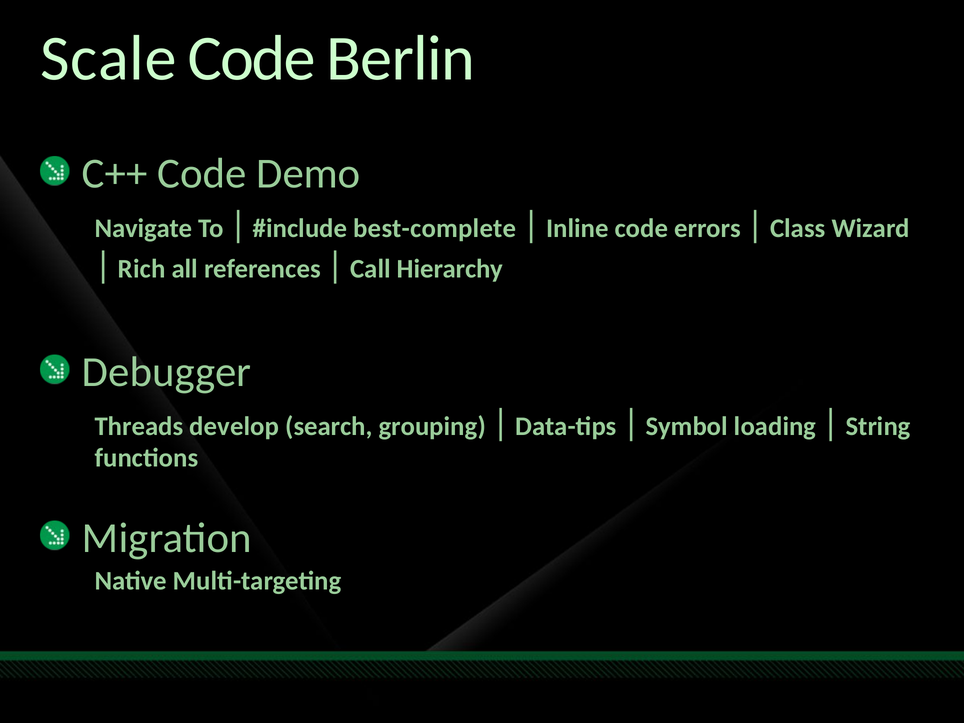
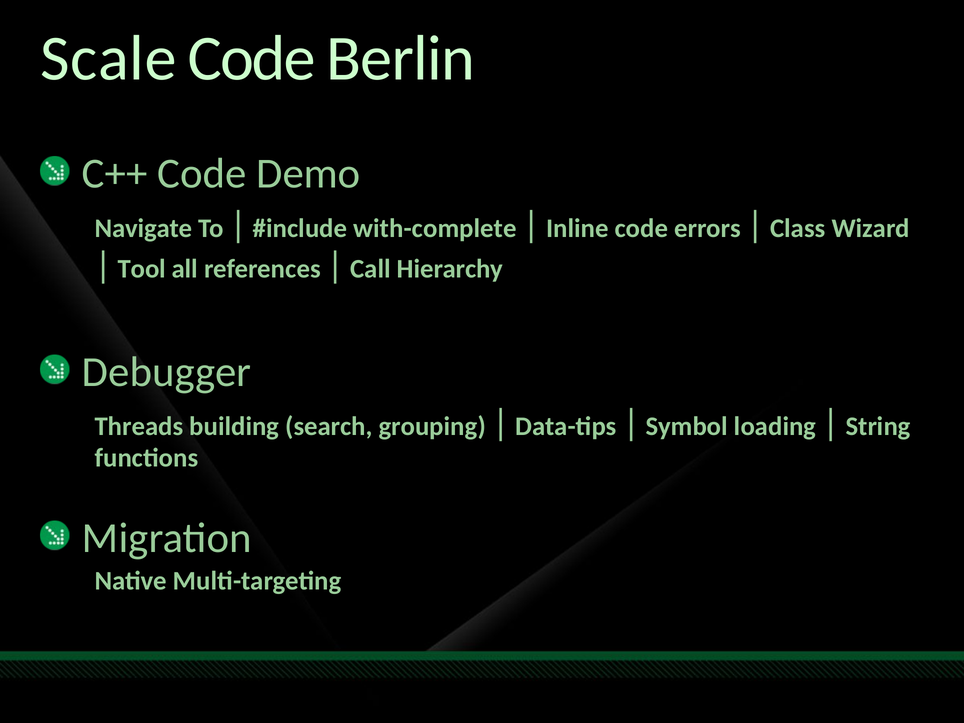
best-complete: best-complete -> with-complete (435, 228)
Rich: Rich -> Tool (142, 269)
develop: develop -> building (234, 426)
